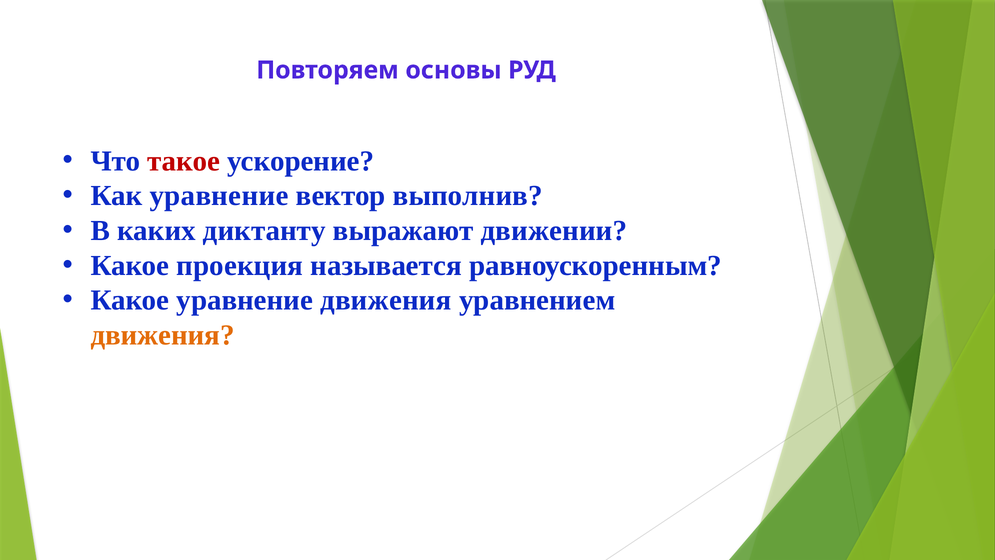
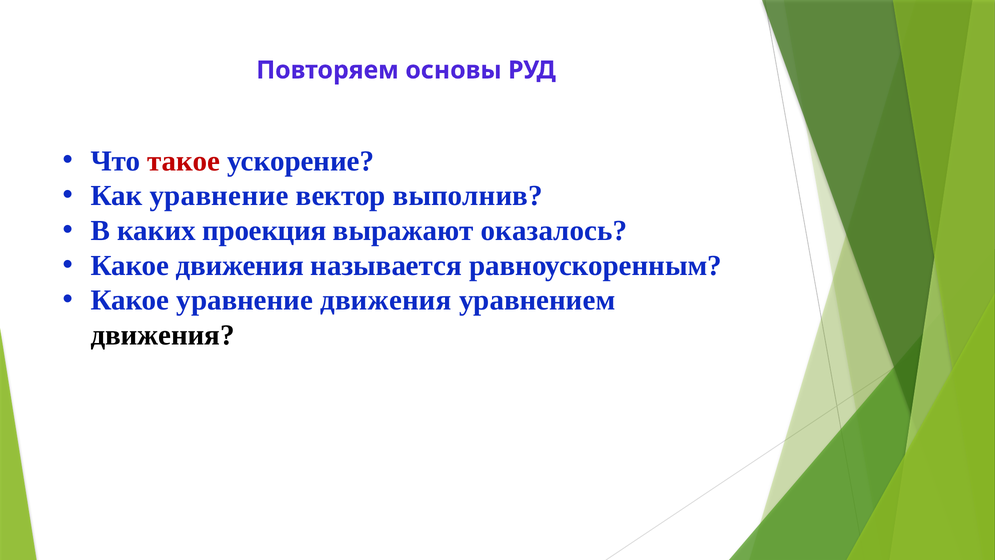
диктанту: диктанту -> проекция (265, 231)
движении: движении -> оказалось (554, 231)
Какое проекция: проекция -> движения (240, 265)
движения colour: orange -> black (163, 335)
